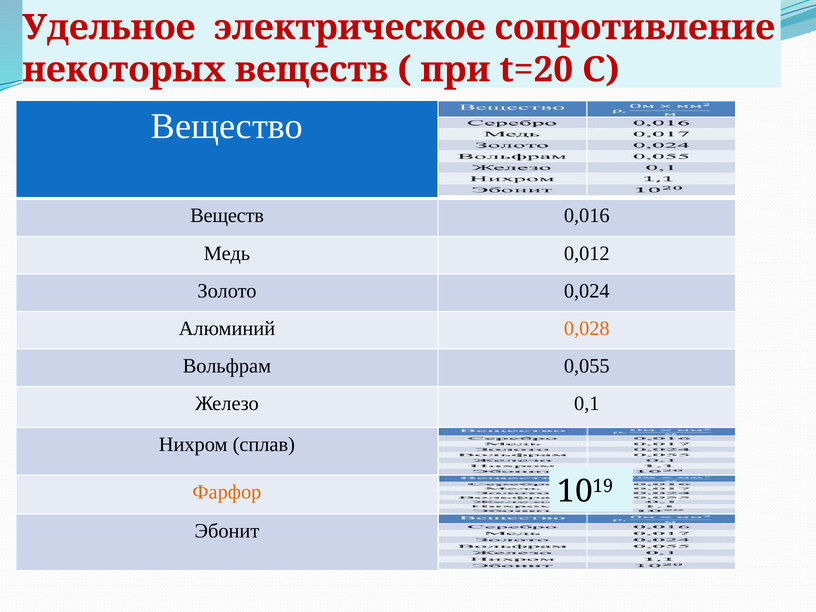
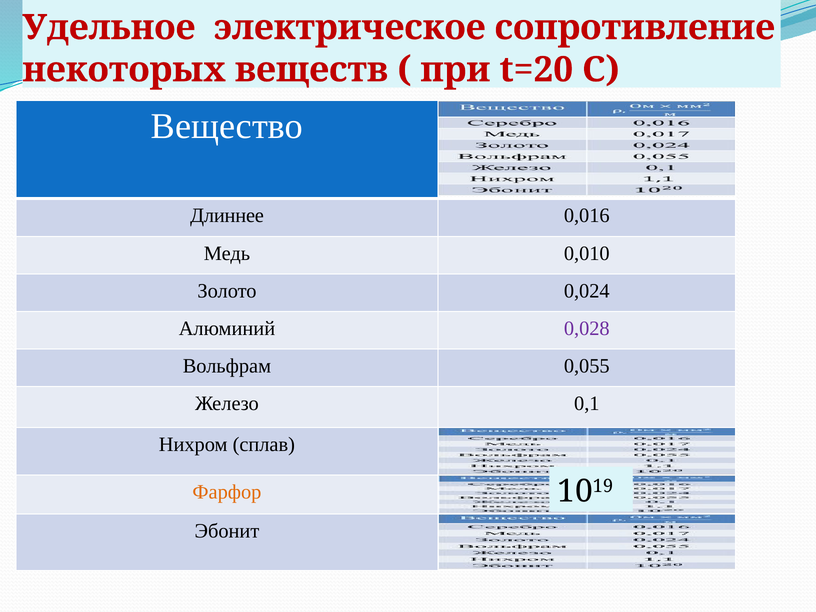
Веществ: Веществ -> Длиннее (227, 215)
0,012: 0,012 -> 0,010 (587, 254)
0,028 colour: orange -> purple (587, 329)
